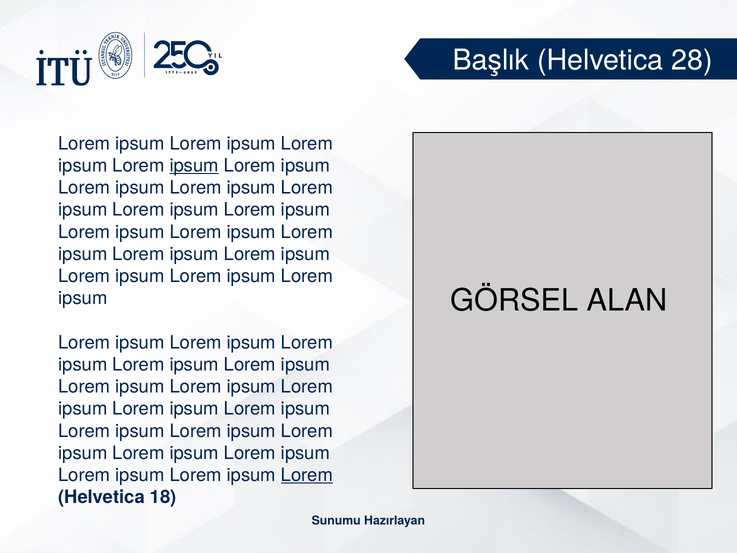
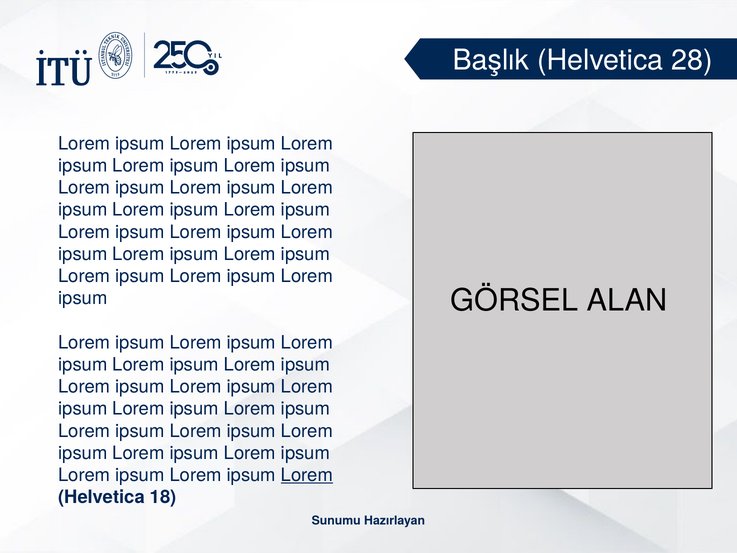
ipsum underline: present -> none (194, 165)
